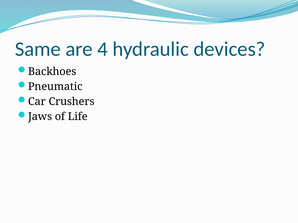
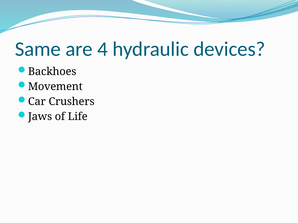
Pneumatic: Pneumatic -> Movement (55, 87)
